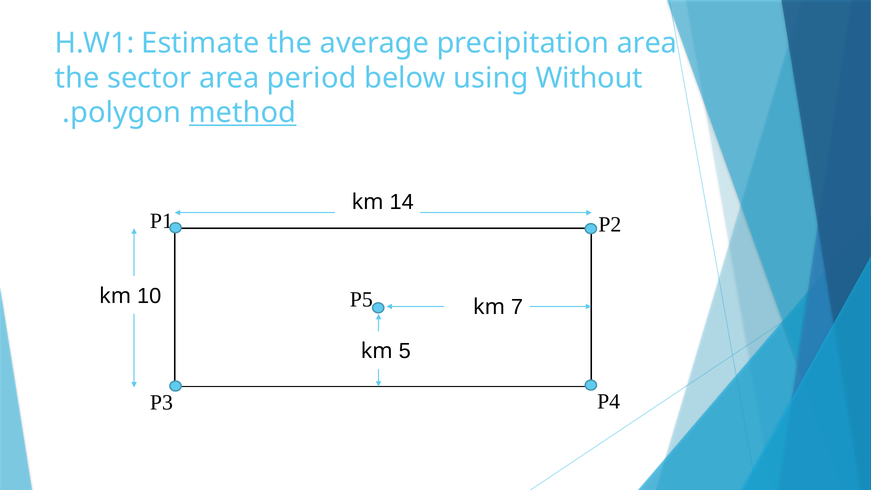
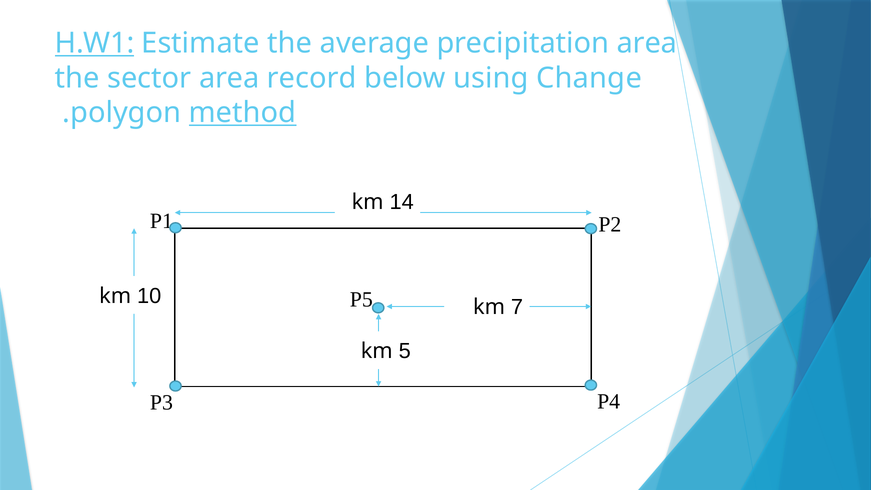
H.W1 underline: none -> present (95, 43)
period: period -> record (312, 78)
Without: Without -> Change (589, 78)
